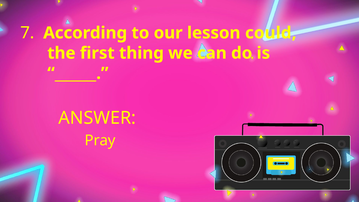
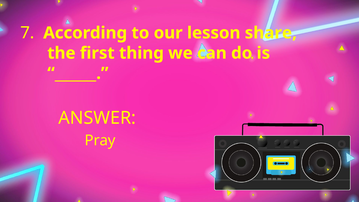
could: could -> share (271, 33)
